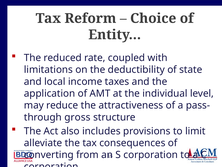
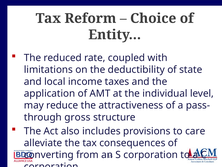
limit: limit -> care (195, 131)
